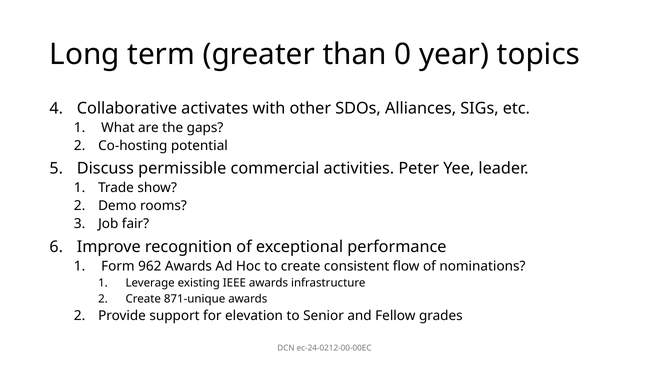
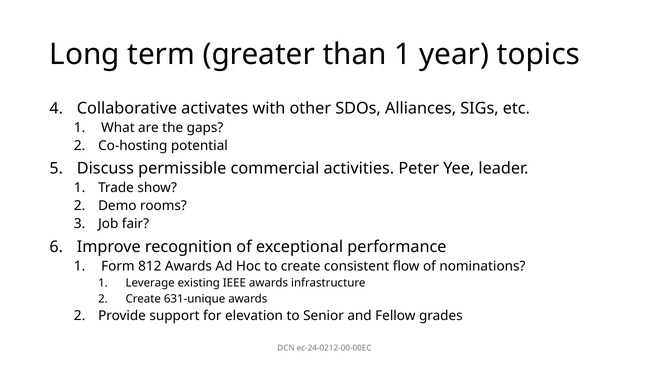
than 0: 0 -> 1 (403, 55)
962: 962 -> 812 (150, 266)
871-unique: 871-unique -> 631-unique (195, 299)
